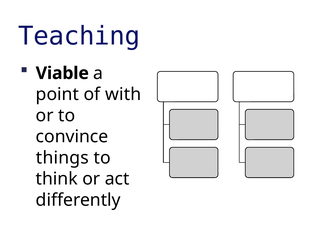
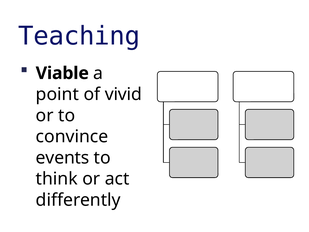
with: with -> vivid (123, 94)
things: things -> events (63, 158)
